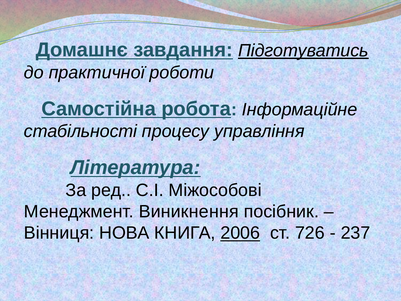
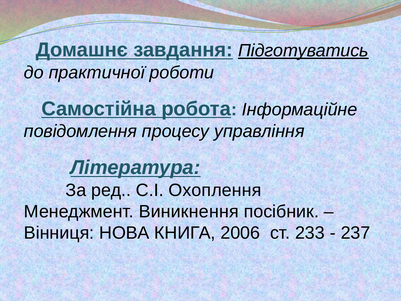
стабільності: стабільності -> повідомлення (81, 131)
Міжособові: Міжособові -> Охоплення (215, 190)
2006 underline: present -> none (240, 233)
726: 726 -> 233 (310, 233)
